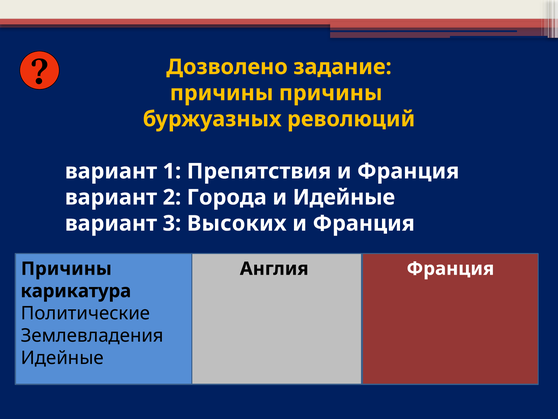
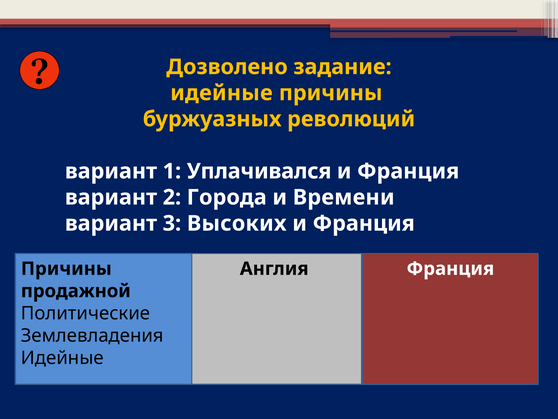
причины: причины -> идейные (221, 93)
Препятствия: Препятствия -> Уплачивался (259, 171)
и Идейные: Идейные -> Времени (344, 197)
карикатура: карикатура -> продажной (76, 291)
